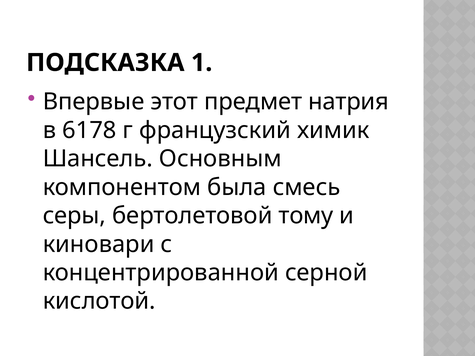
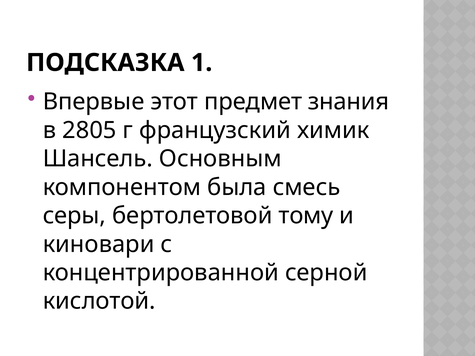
натрия: натрия -> знания (349, 102)
6178: 6178 -> 2805 (89, 130)
